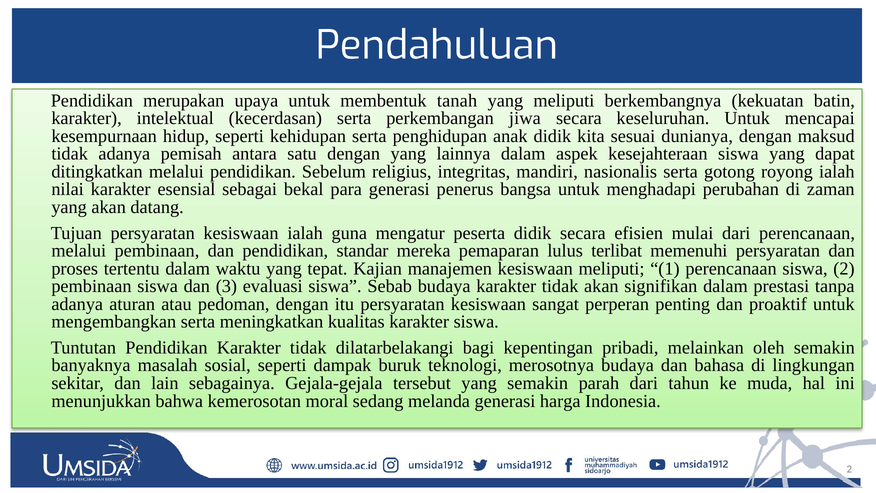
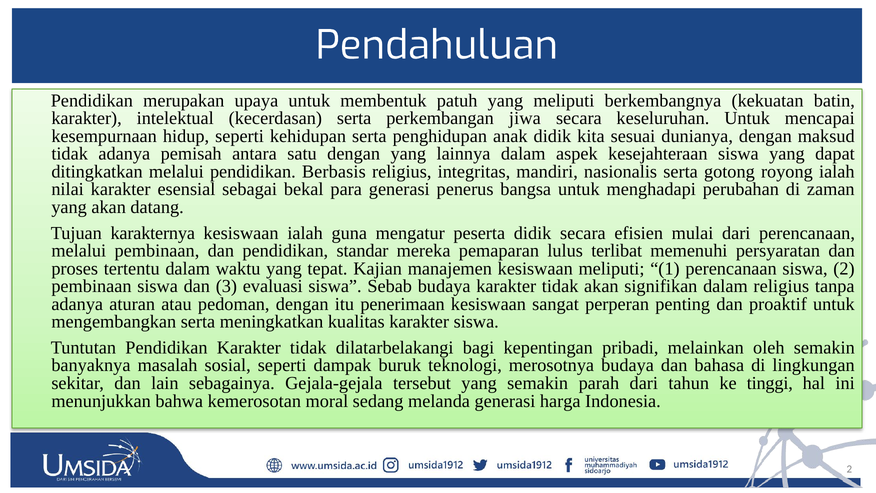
tanah: tanah -> patuh (457, 100)
Sebelum: Sebelum -> Berbasis (334, 171)
Tujuan persyaratan: persyaratan -> karakternya (153, 233)
dalam prestasi: prestasi -> religius (781, 286)
itu persyaratan: persyaratan -> penerimaan (403, 304)
muda: muda -> tinggi (770, 383)
